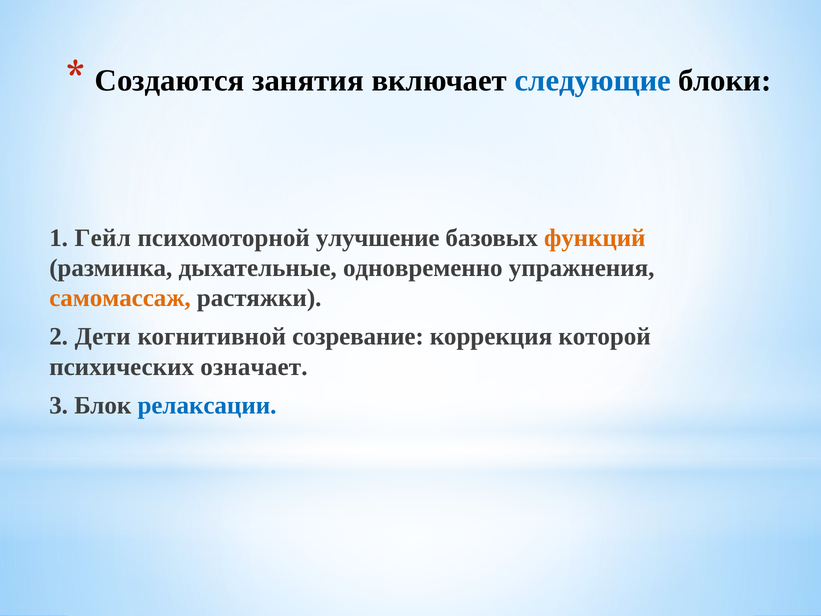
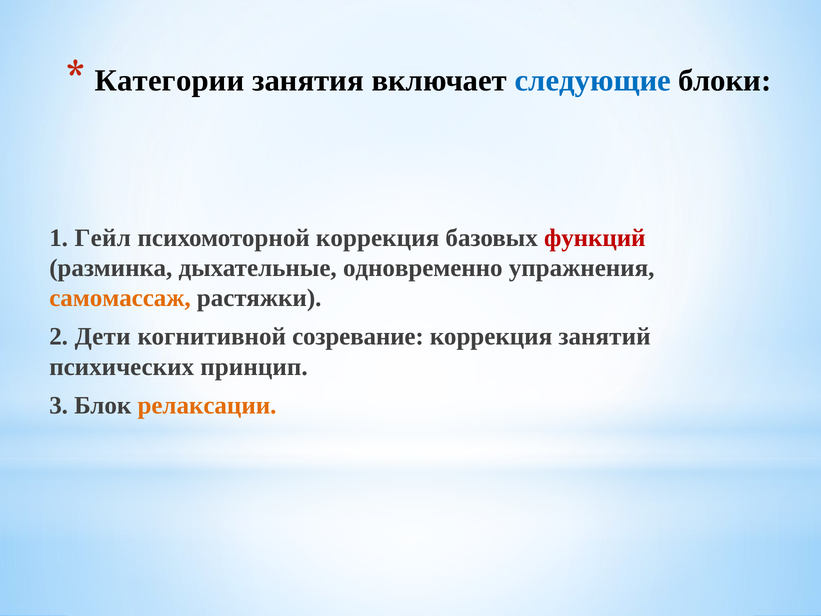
Создаются: Создаются -> Категории (170, 80)
психомоторной улучшение: улучшение -> коррекция (378, 238)
функций colour: orange -> red (595, 238)
которой: которой -> занятий (604, 337)
означает: означает -> принцип (254, 367)
релаксации colour: blue -> orange (207, 405)
